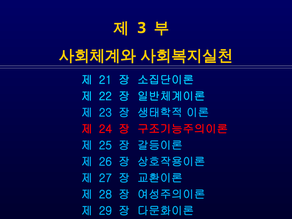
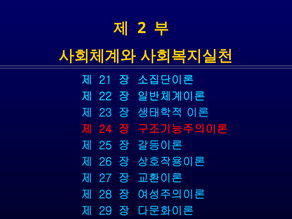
3: 3 -> 2 (142, 28)
